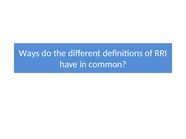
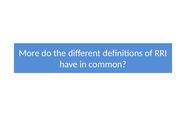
Ways: Ways -> More (29, 53)
